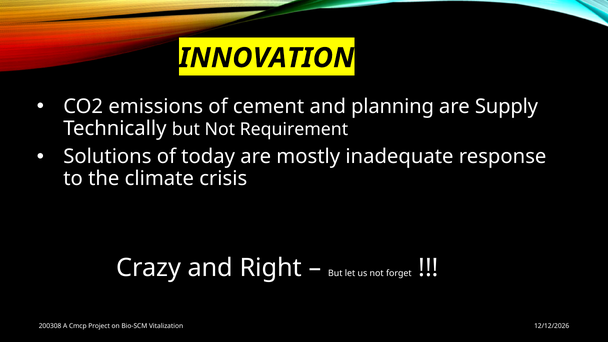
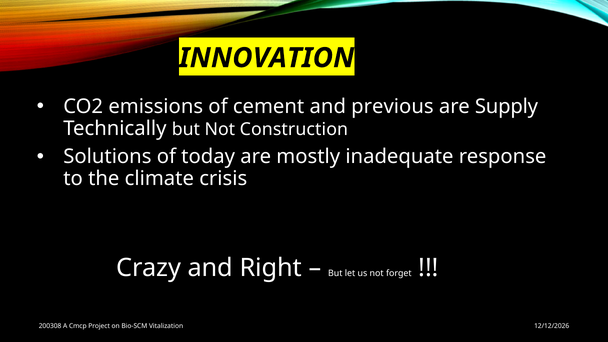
planning: planning -> previous (392, 106)
Requirement: Requirement -> Construction (294, 129)
